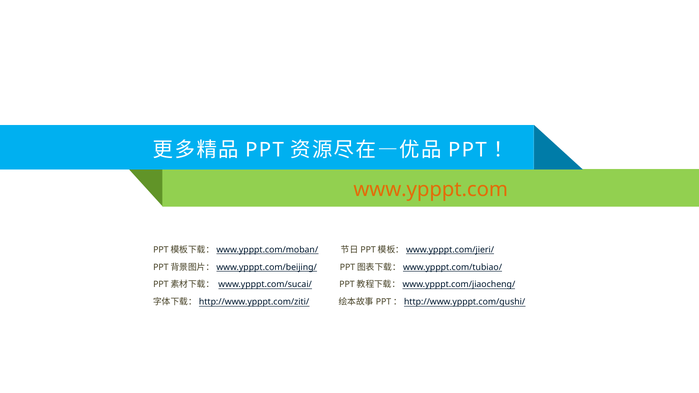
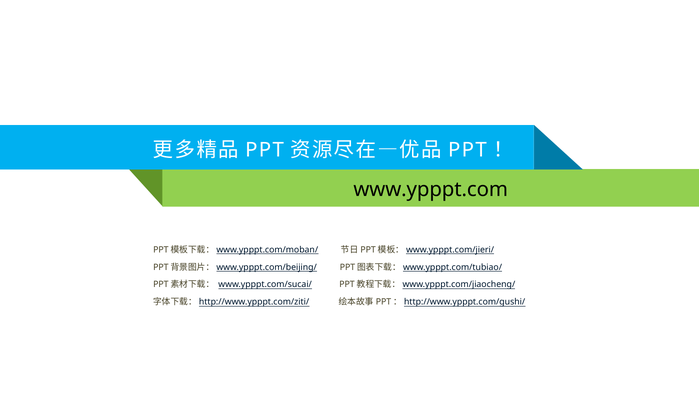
www.ypppt.com colour: orange -> black (431, 189)
